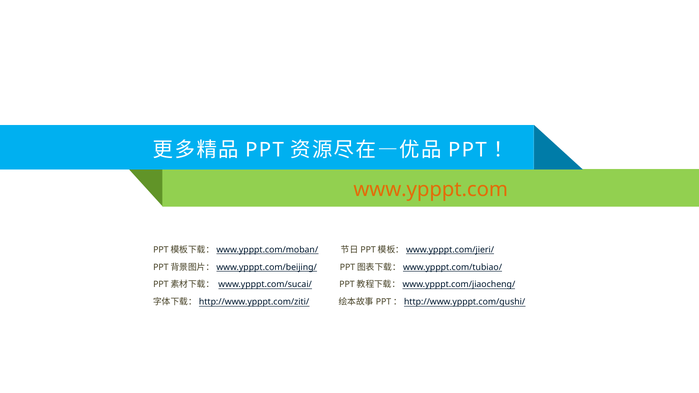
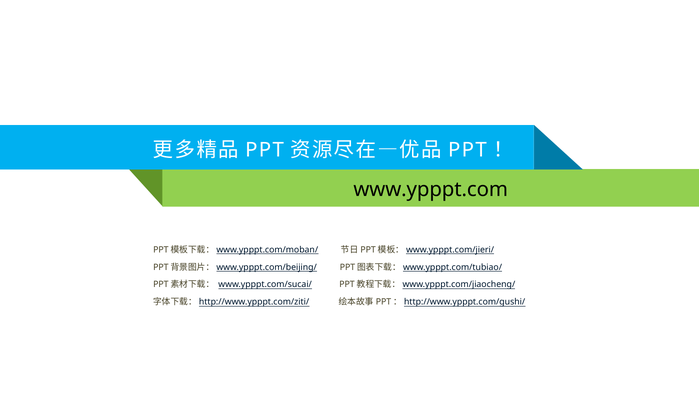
www.ypppt.com colour: orange -> black (431, 189)
